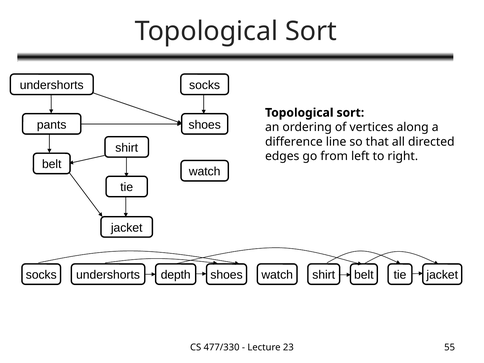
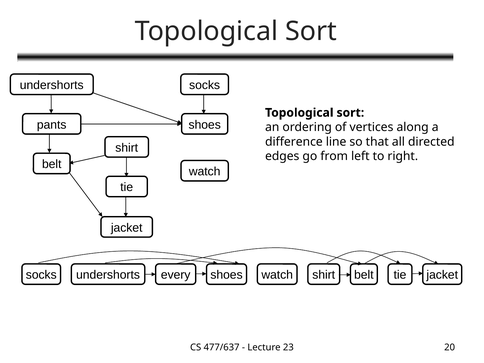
depth: depth -> every (176, 275)
477/330: 477/330 -> 477/637 (222, 347)
55: 55 -> 20 (450, 347)
